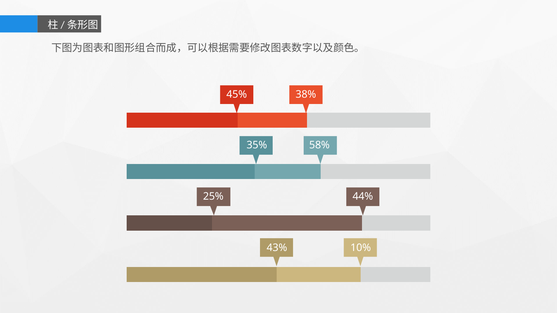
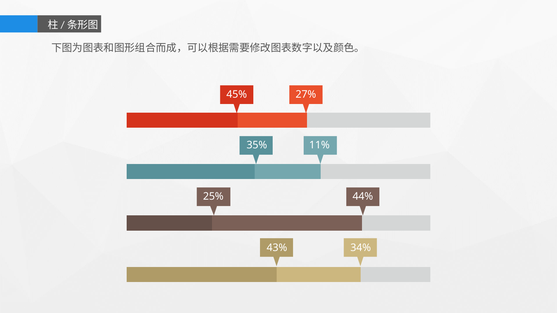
38%: 38% -> 27% (306, 94)
58%: 58% -> 11% (319, 145)
10%: 10% -> 34% (361, 248)
